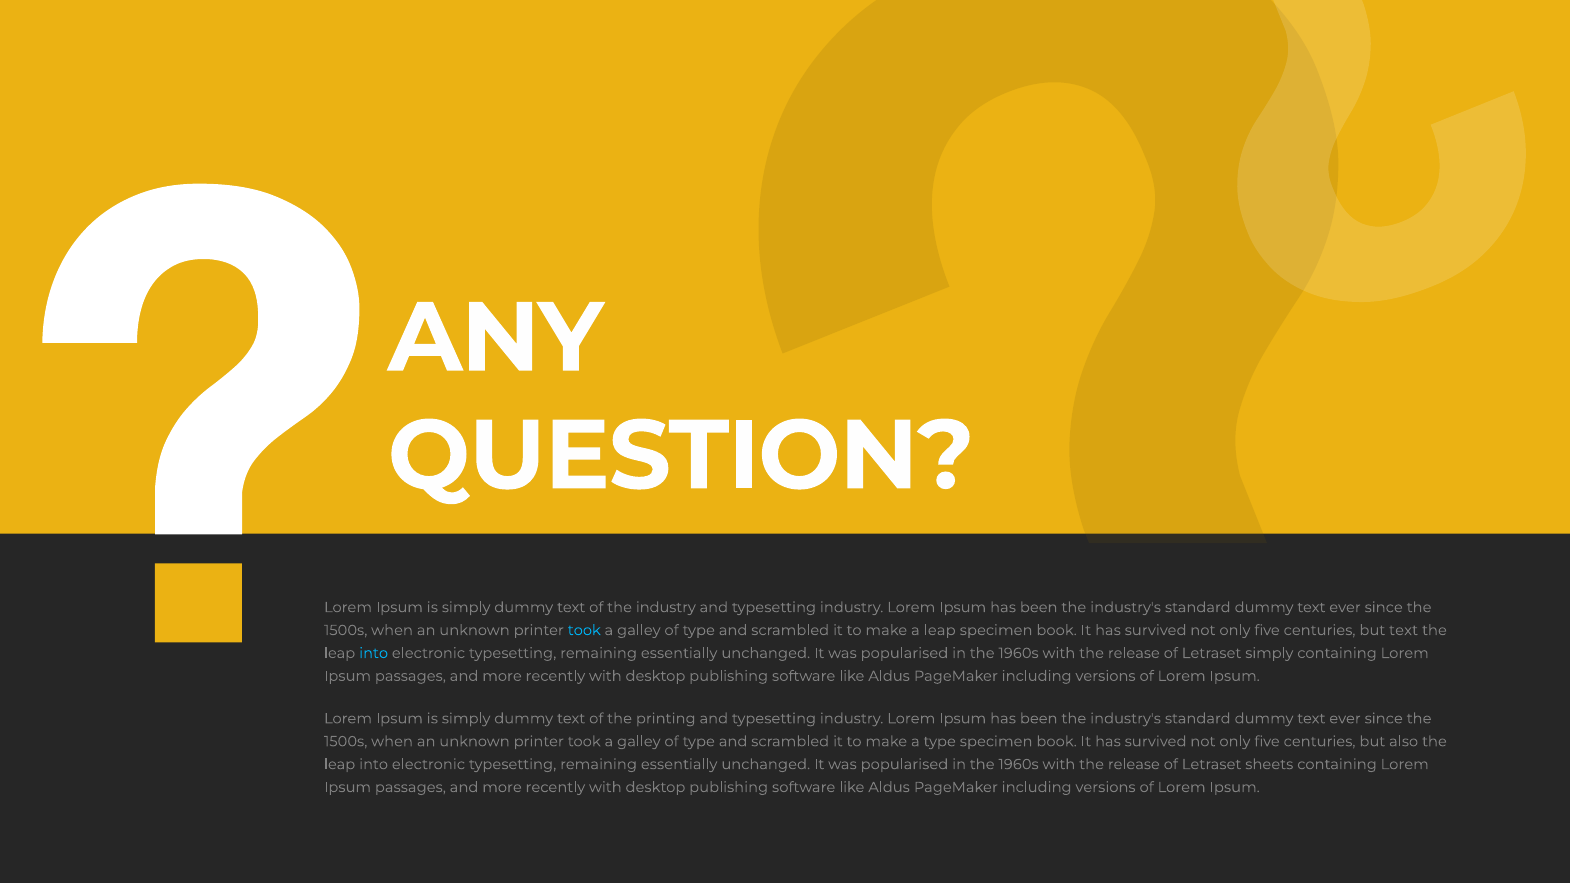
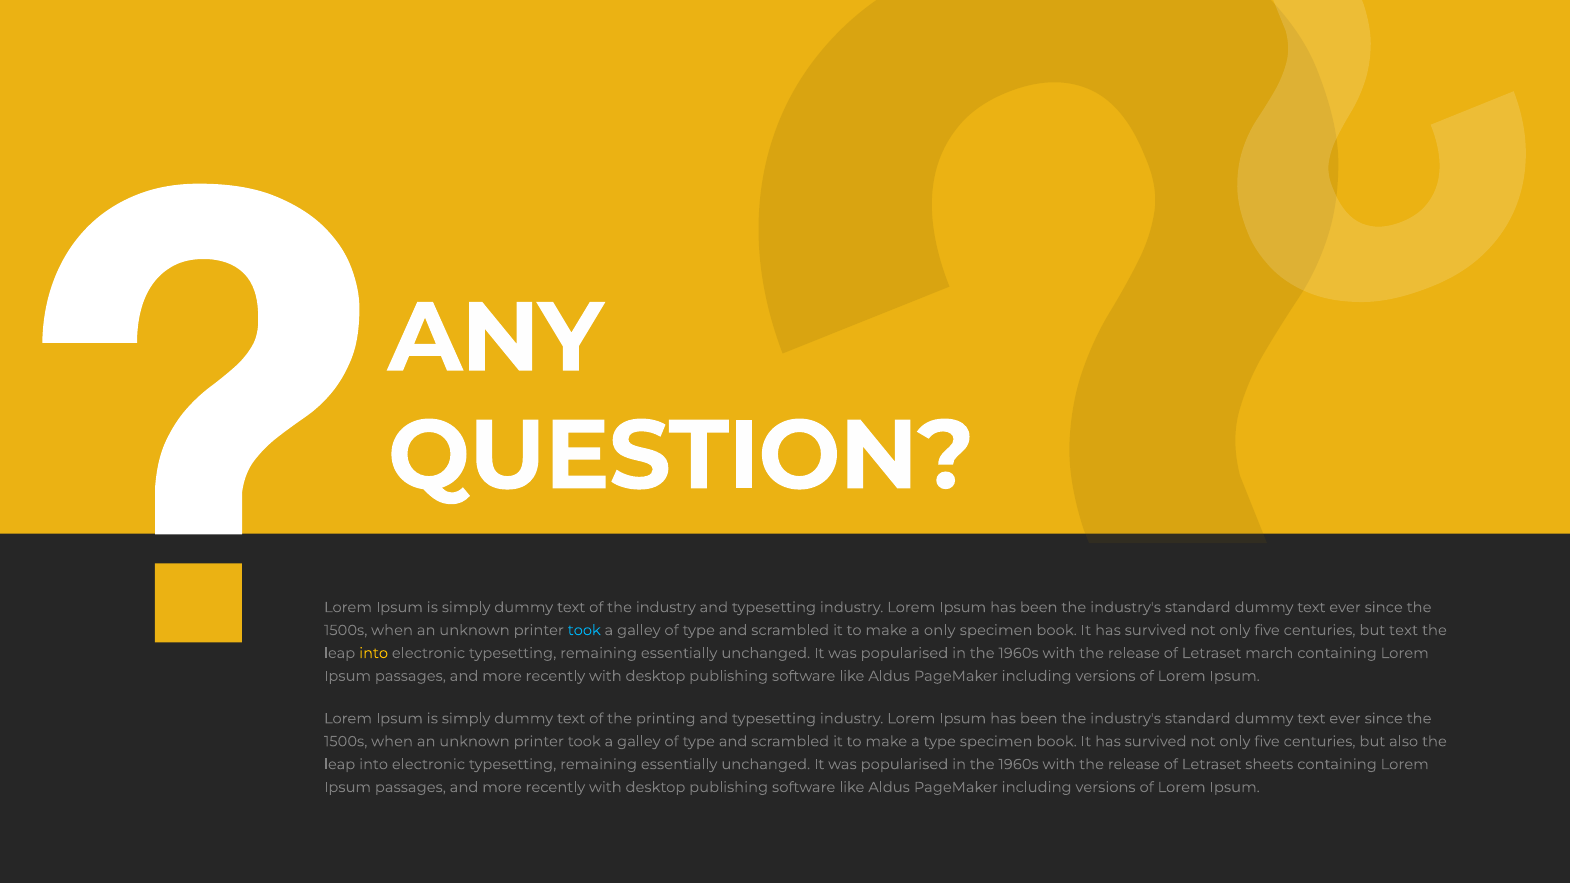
a leap: leap -> only (940, 630)
into colour: light blue -> yellow (374, 653)
Letraset simply: simply -> march (1269, 653)
